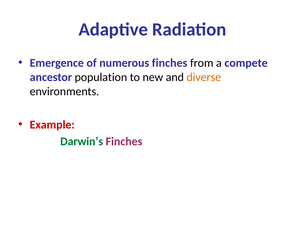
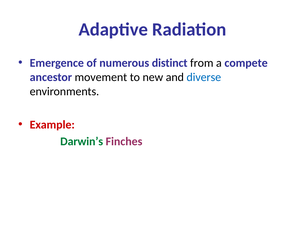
numerous finches: finches -> distinct (170, 63)
population: population -> movement (101, 77)
diverse colour: orange -> blue (204, 77)
